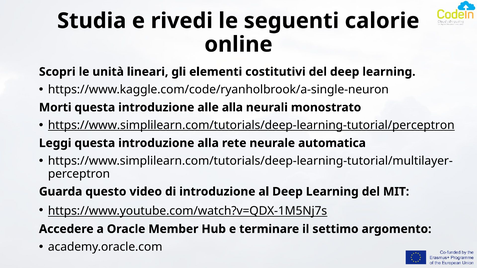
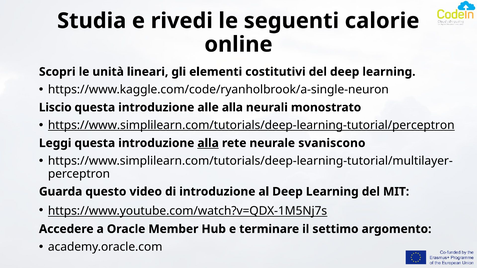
Morti: Morti -> Liscio (55, 108)
alla underline: none -> present (208, 143)
automatica: automatica -> svaniscono (332, 143)
